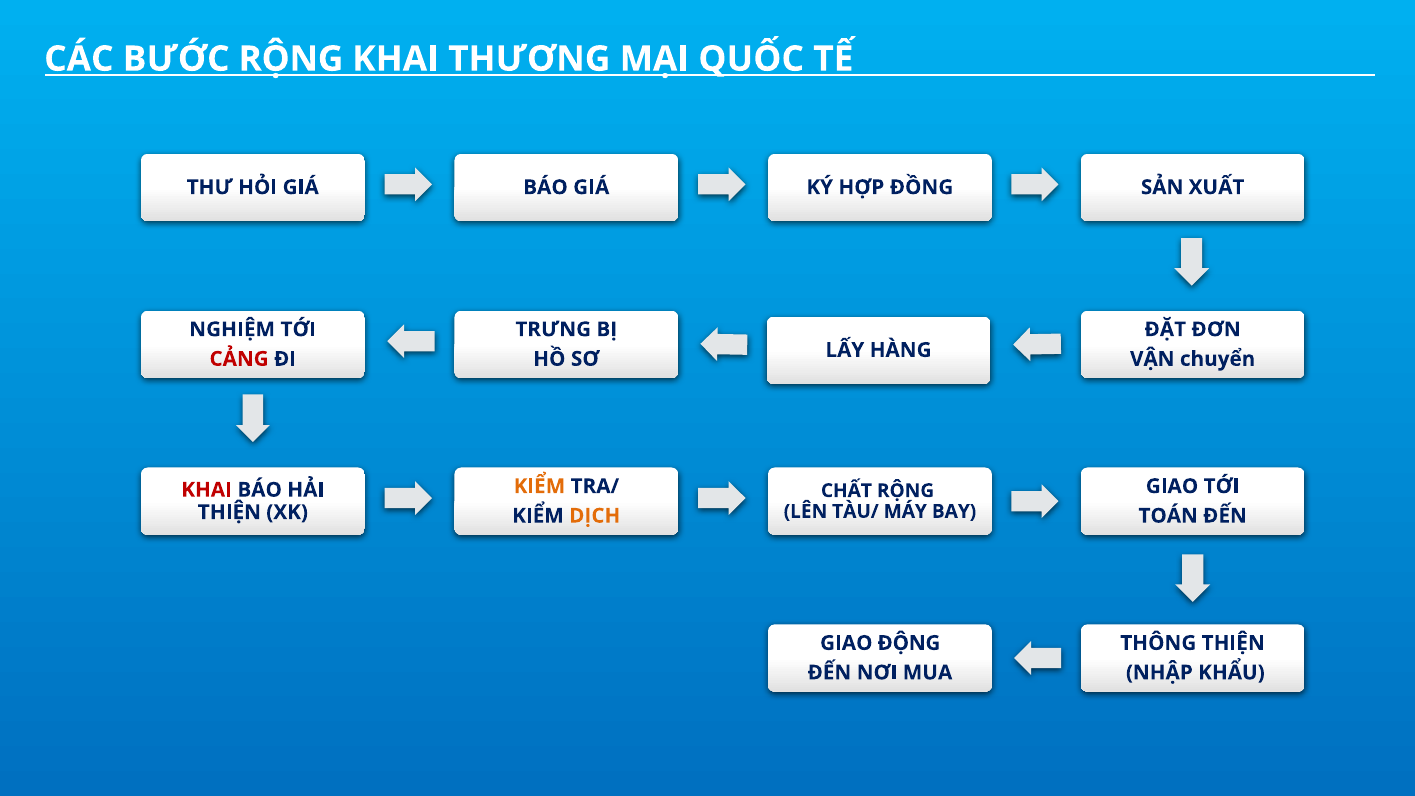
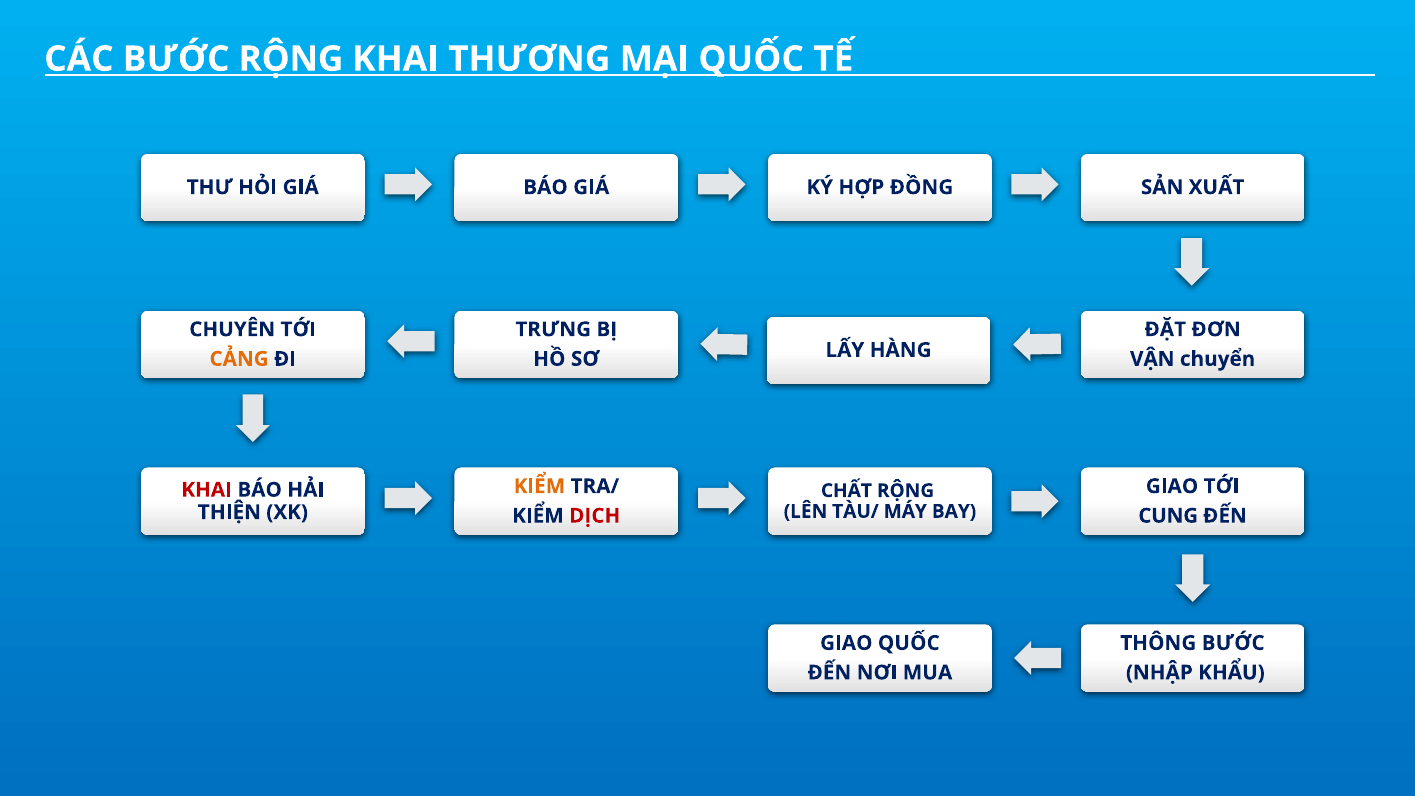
NGHIỆM: NGHIỆM -> CHUYÊN (232, 329)
CẢNG colour: red -> orange (239, 359)
DỊCH colour: orange -> red (595, 516)
TOÁN: TOÁN -> CUNG (1168, 516)
GIAO ĐỘNG: ĐỘNG -> QUỐC (909, 643)
THÔNG THIỆN: THIỆN -> BƯỚC (1233, 643)
